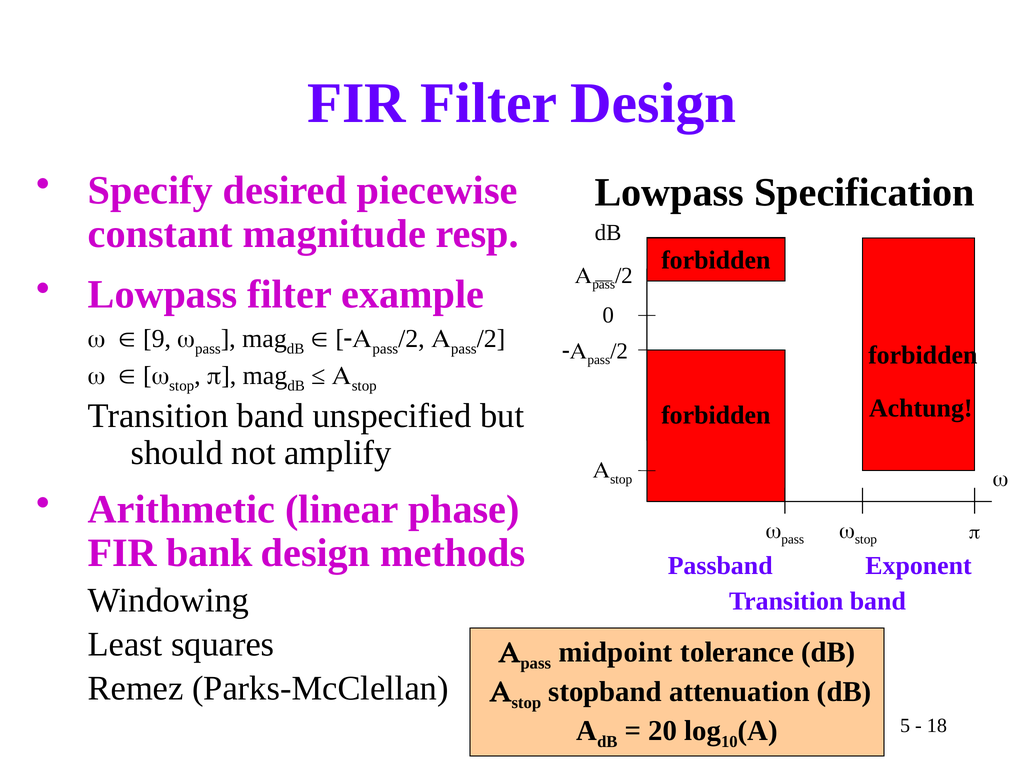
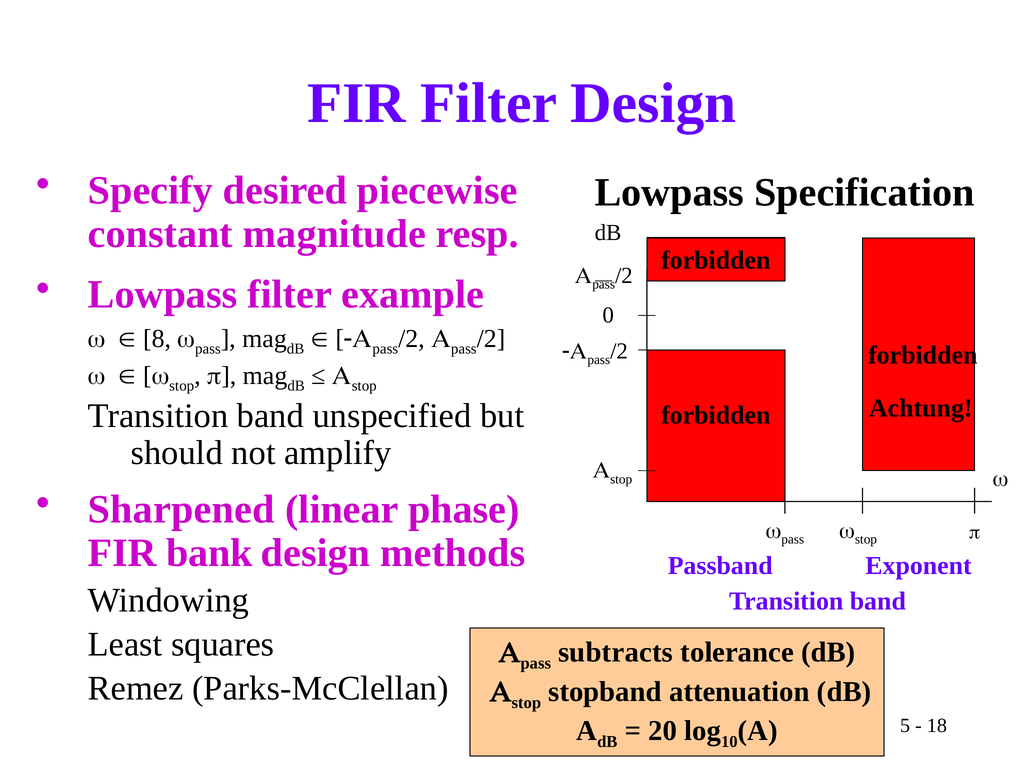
9: 9 -> 8 (157, 339)
Arithmetic: Arithmetic -> Sharpened (181, 510)
midpoint: midpoint -> subtracts (616, 653)
